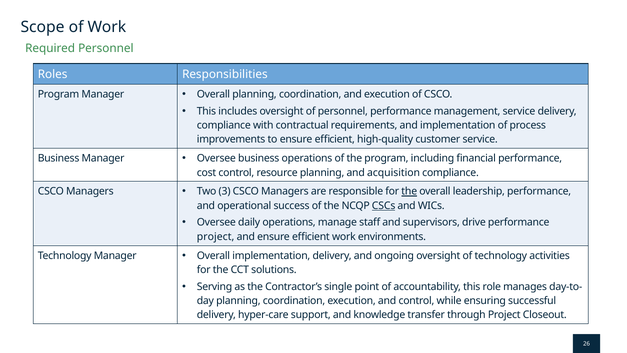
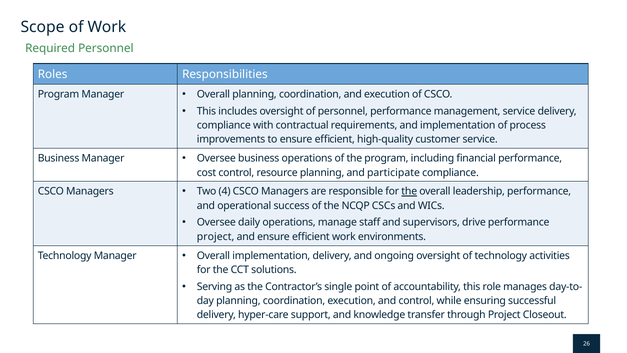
acquisition: acquisition -> participate (394, 172)
3: 3 -> 4 (225, 191)
CSCs underline: present -> none (384, 206)
